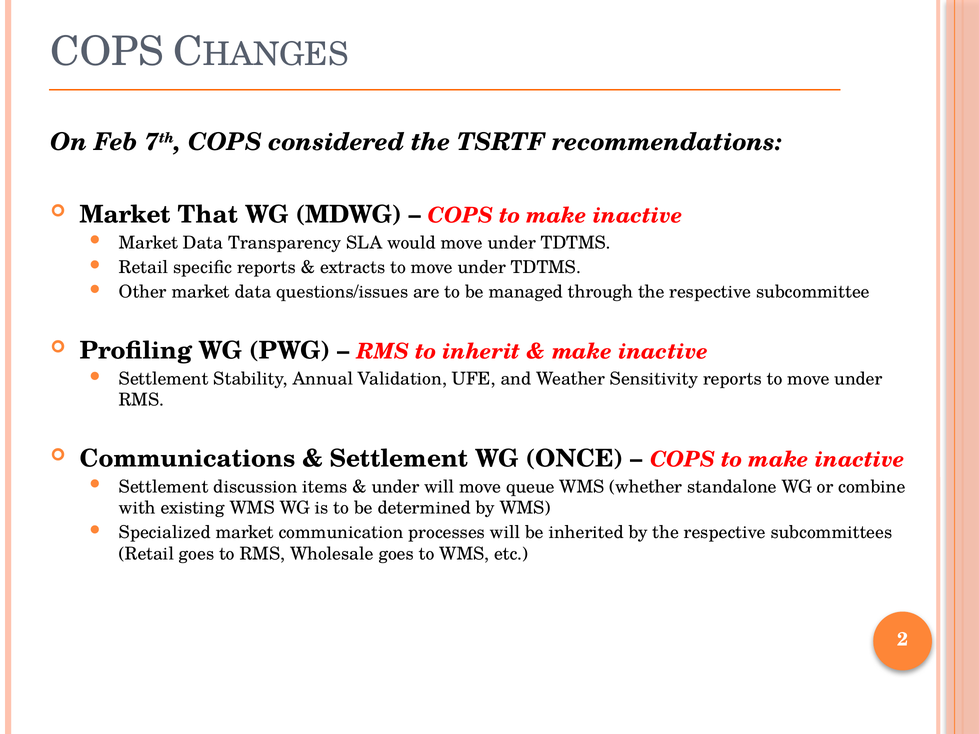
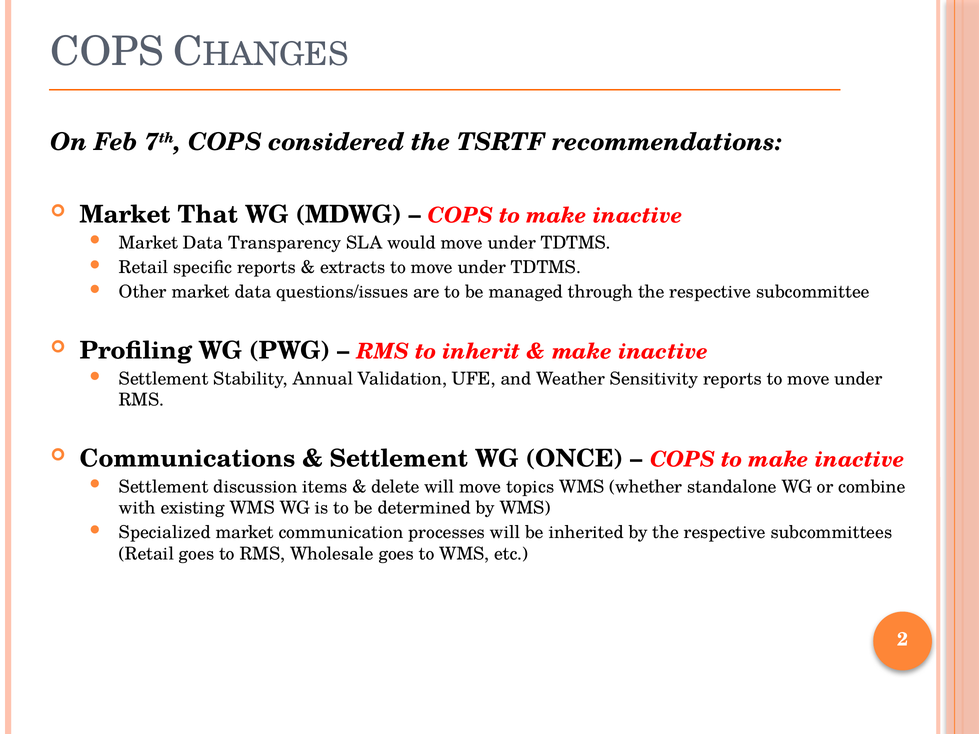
under: under -> delete (395, 487)
queue: queue -> topics (530, 487)
